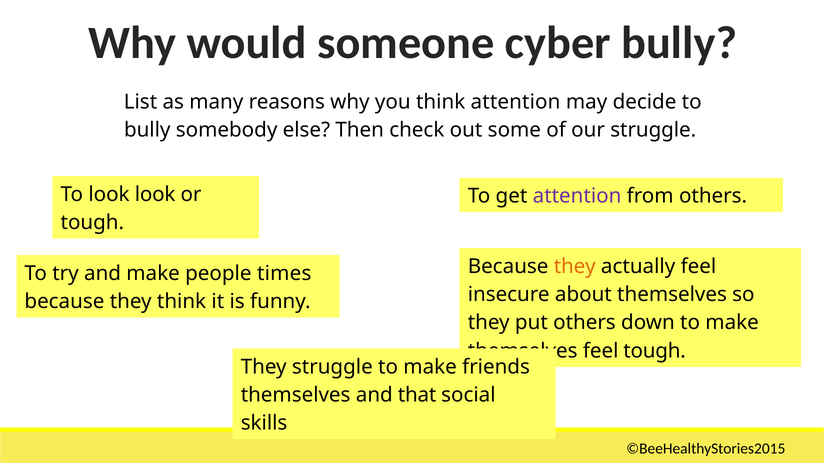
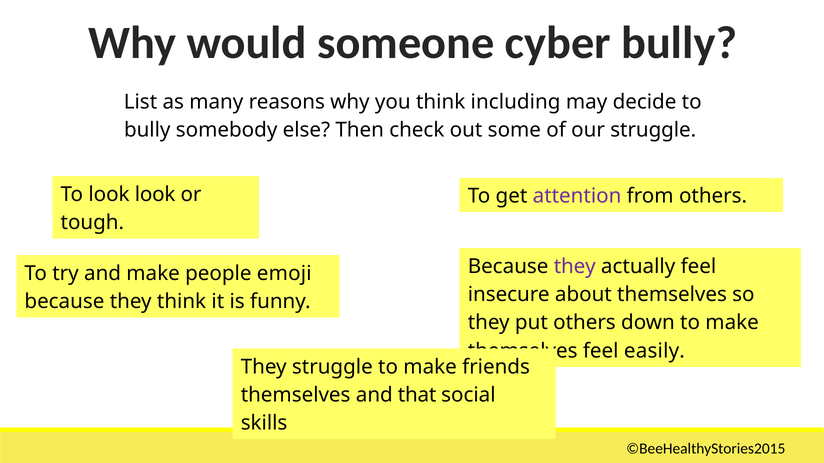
think attention: attention -> including (516, 102)
they colour: orange -> purple (575, 267)
times: times -> emoji (284, 274)
feel tough: tough -> easily (654, 351)
